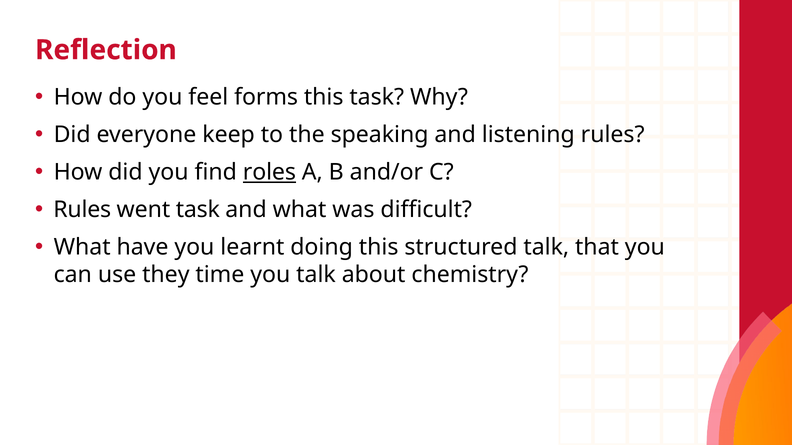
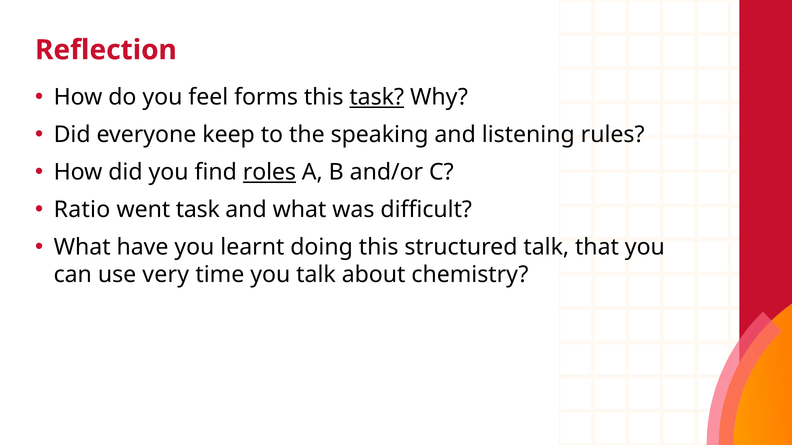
task underline: none -> present (377, 97)
Rules: Rules -> Ratio (82, 210)
they: they -> very (166, 275)
